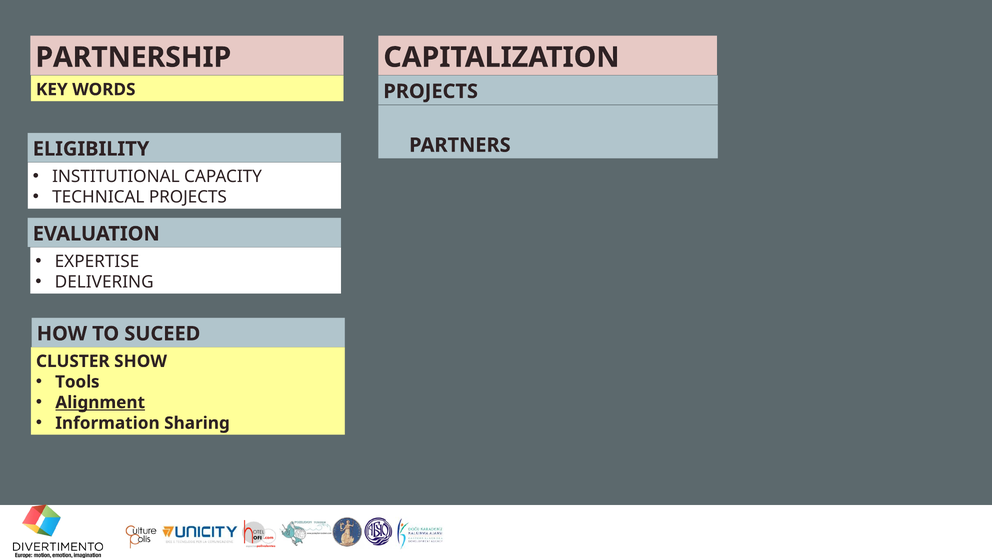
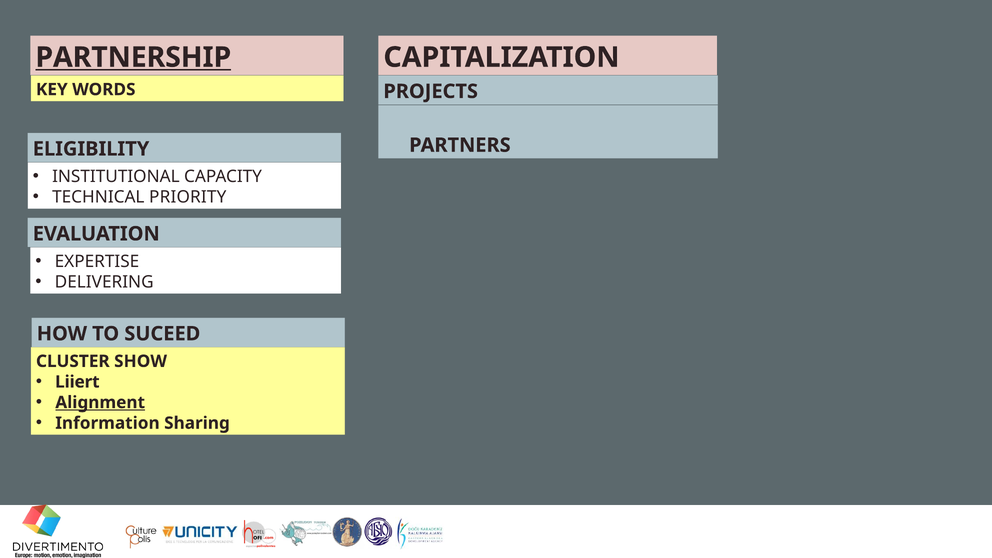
PARTNERSHIP underline: none -> present (133, 57)
TECHNICAL PROJECTS: PROJECTS -> PRIORITY (188, 197)
Tools: Tools -> Liiert (77, 382)
